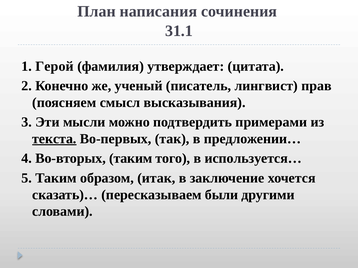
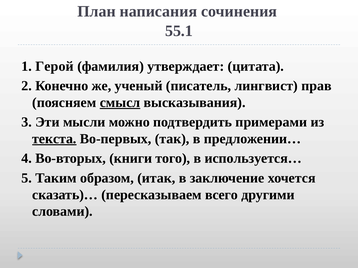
31.1: 31.1 -> 55.1 (179, 31)
смысл underline: none -> present (120, 103)
Во-вторых таким: таким -> книги (131, 159)
были: были -> всего (222, 195)
